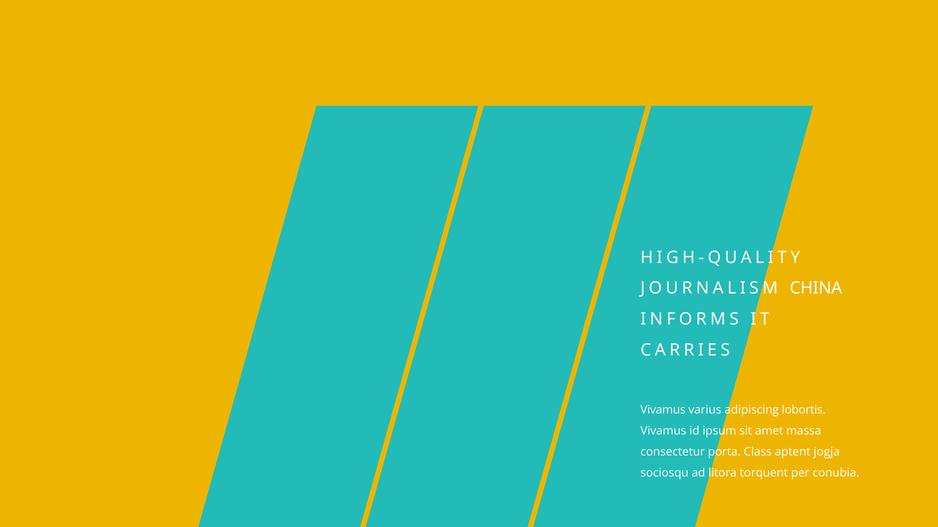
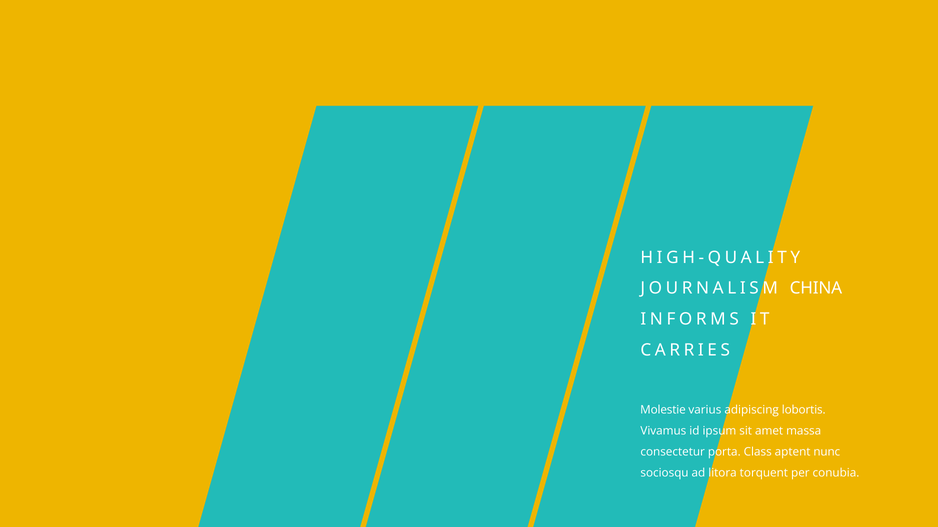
Vivamus: Vivamus -> Molestie (663, 410)
jogja: jogja -> nunc (827, 453)
